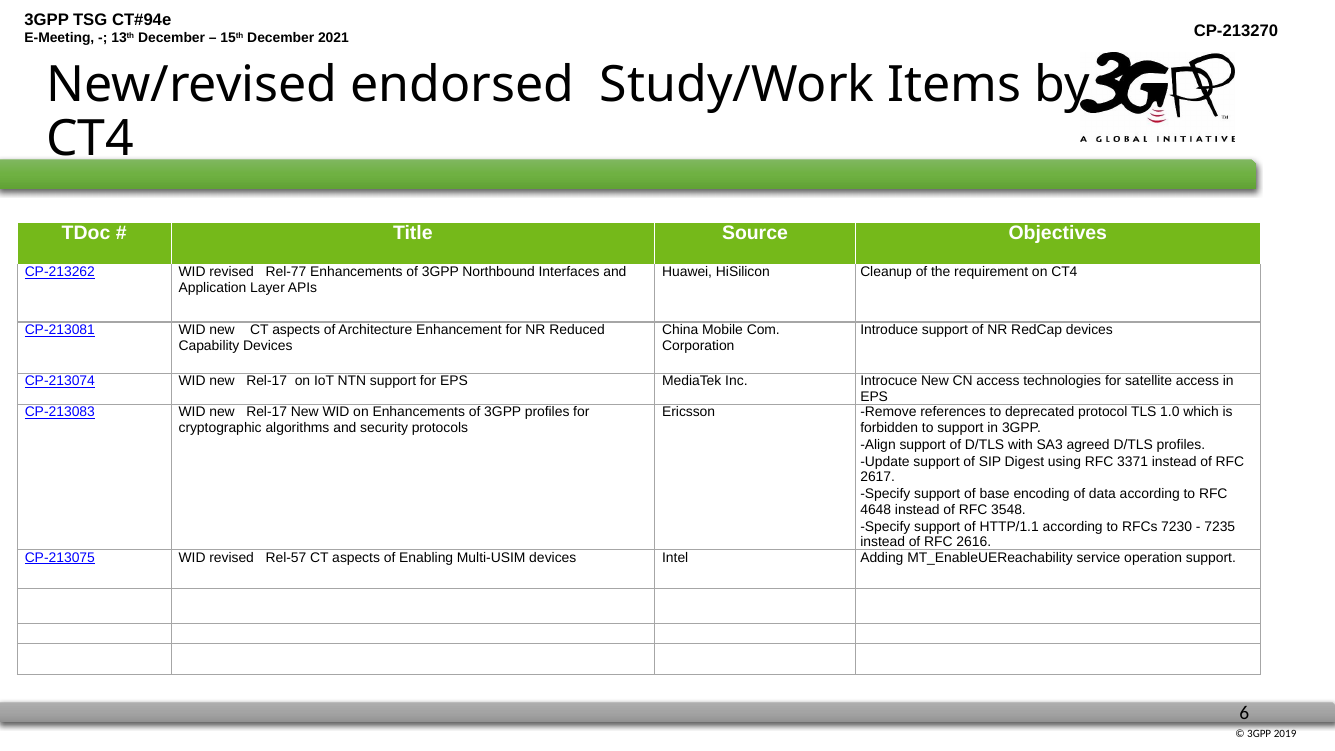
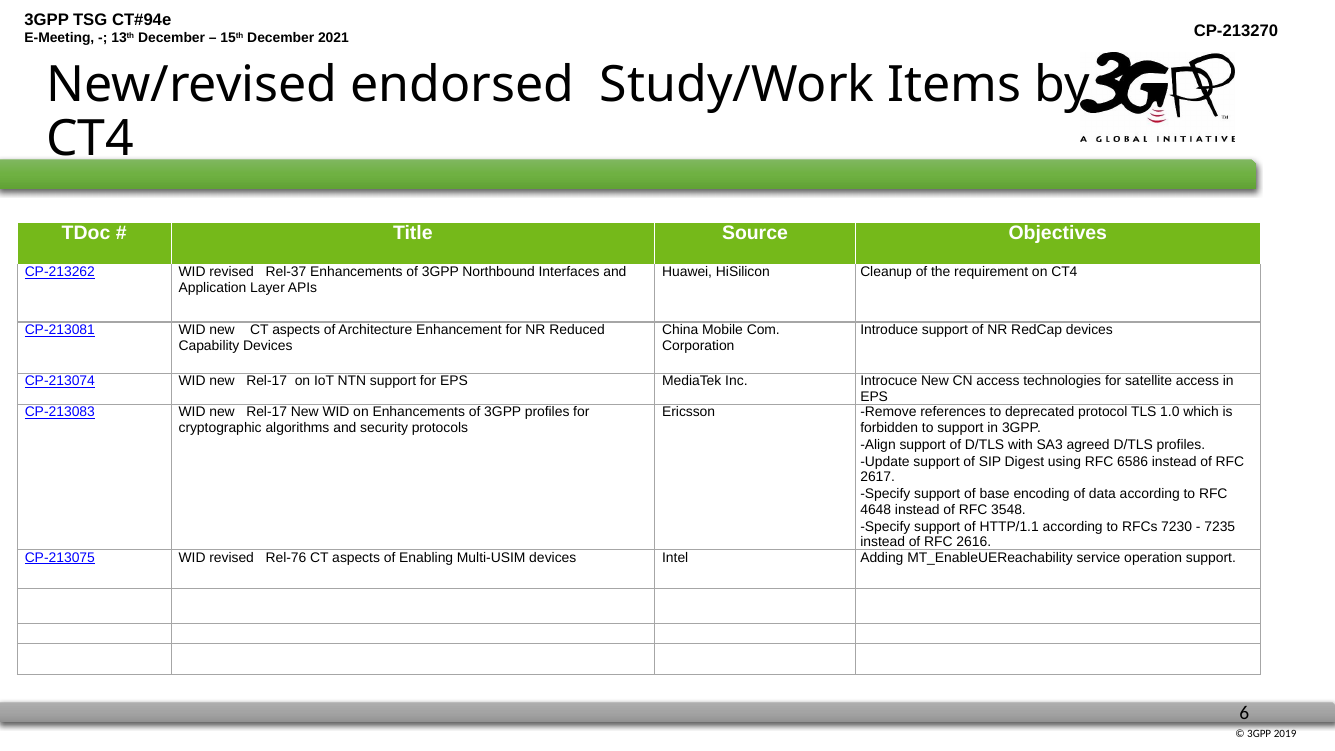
Rel-77: Rel-77 -> Rel-37 (286, 272)
3371: 3371 -> 6586 (1133, 462)
Rel-57: Rel-57 -> Rel-76 (286, 558)
